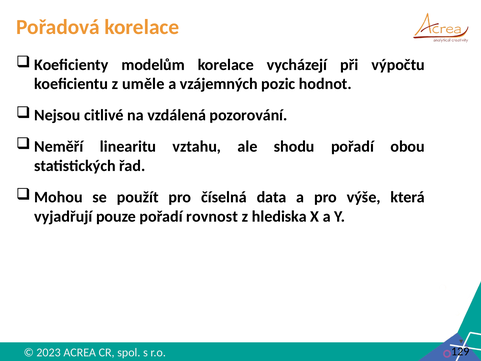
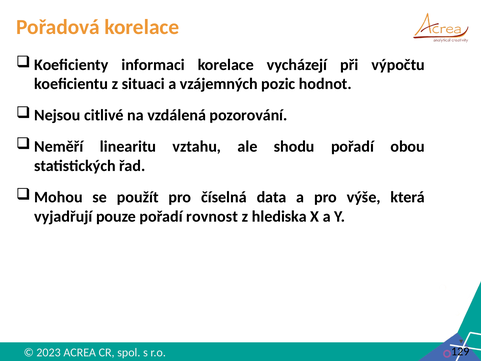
modelům: modelům -> informaci (153, 65)
uměle: uměle -> situaci (143, 84)
